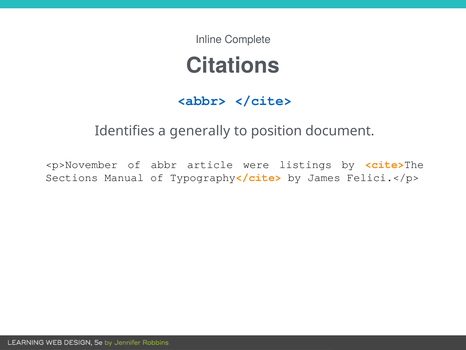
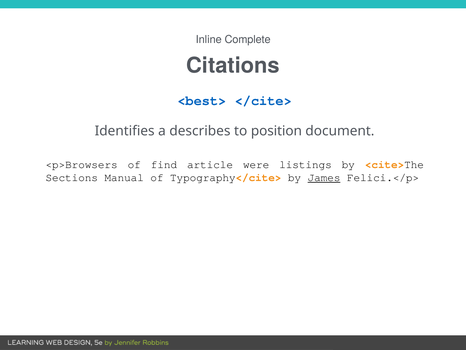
<abbr>: <abbr> -> <best> (202, 101)
generally: generally -> describes (200, 131)
<p>November: <p>November -> <p>Browsers (82, 164)
abbr: abbr -> find (164, 164)
James underline: none -> present (324, 177)
